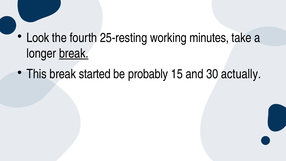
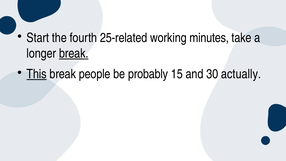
Look: Look -> Start (38, 38)
25-resting: 25-resting -> 25-related (124, 38)
This underline: none -> present (37, 74)
started: started -> people (95, 74)
